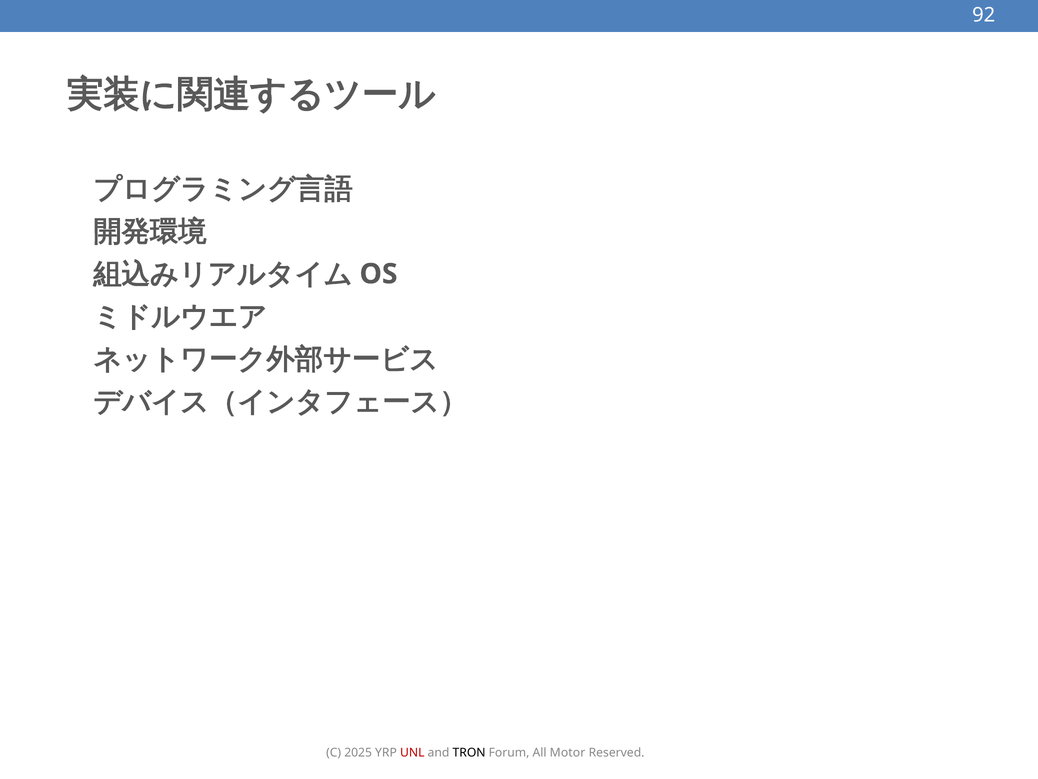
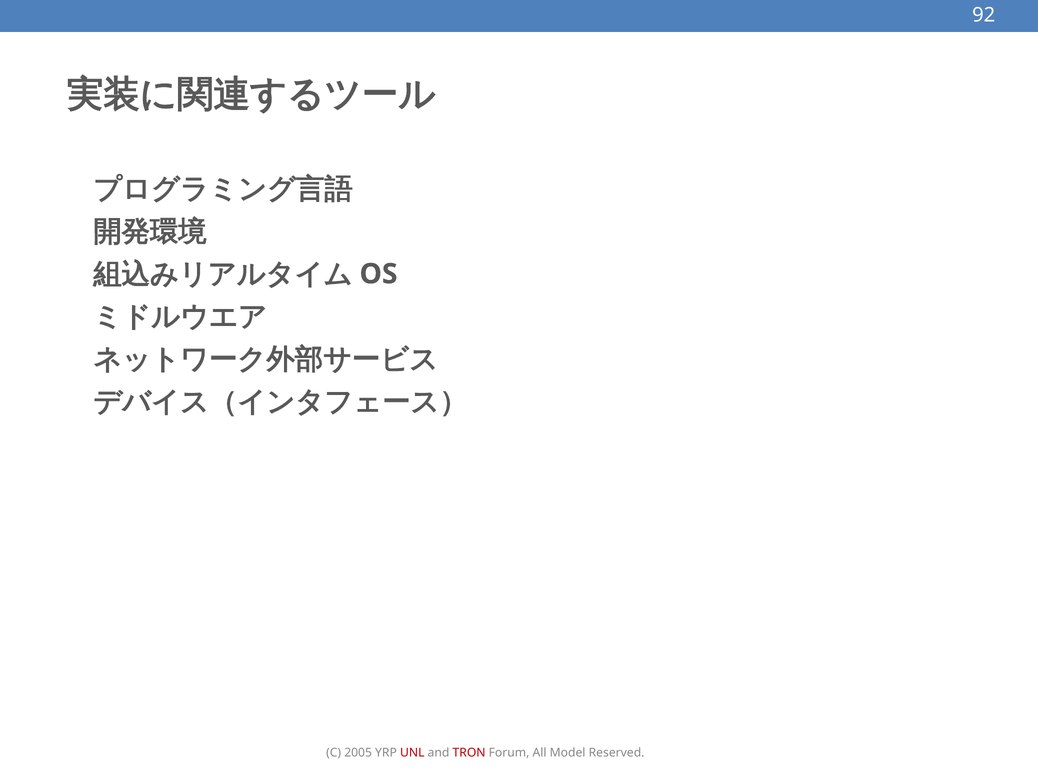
2025: 2025 -> 2005 (358, 752)
TRON colour: black -> red (469, 752)
Motor: Motor -> Model (568, 752)
